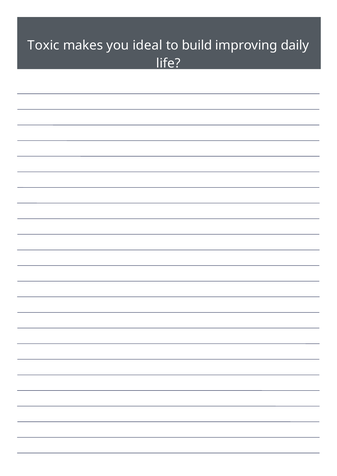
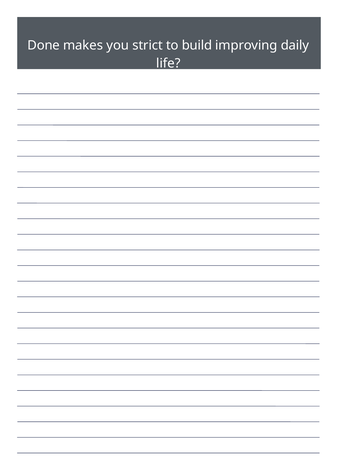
Toxic: Toxic -> Done (44, 45)
ideal: ideal -> strict (148, 45)
